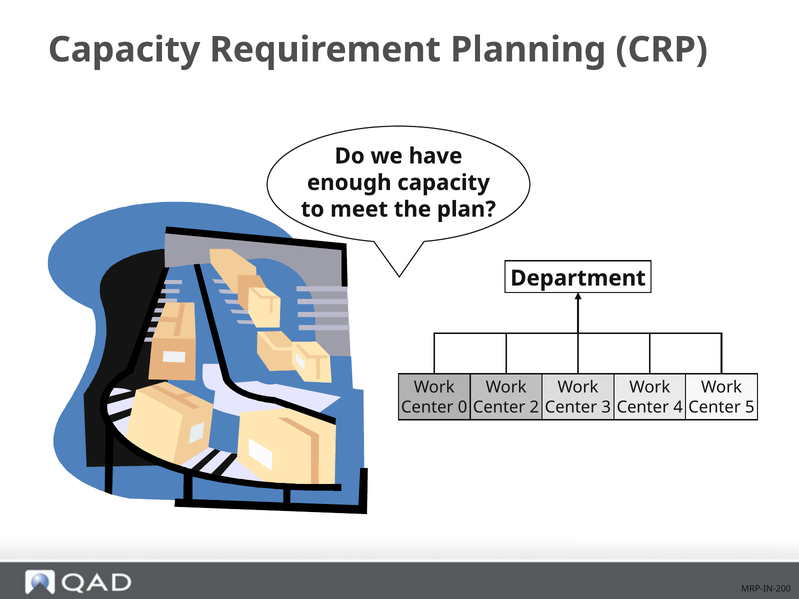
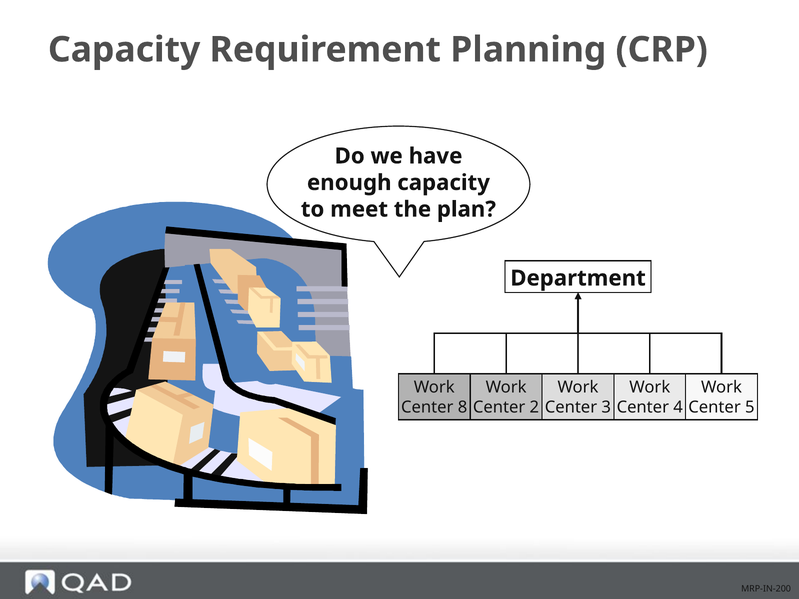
0: 0 -> 8 (463, 408)
